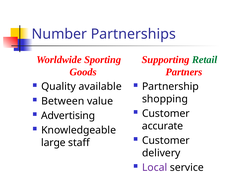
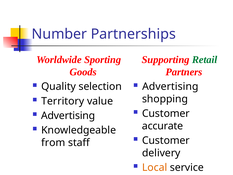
available: available -> selection (100, 86)
Partnership: Partnership -> Advertising (170, 86)
Between: Between -> Territory (63, 101)
large: large -> from (53, 142)
Local colour: purple -> orange (155, 167)
